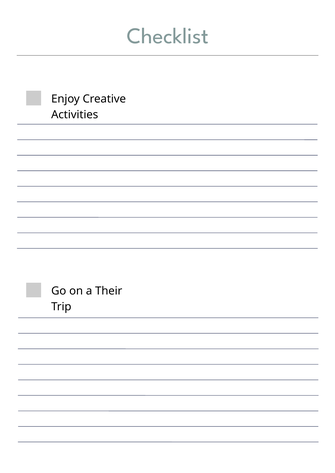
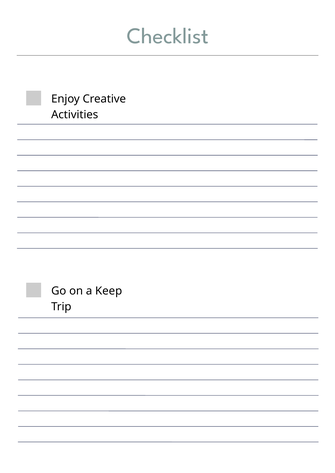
Their: Their -> Keep (109, 292)
